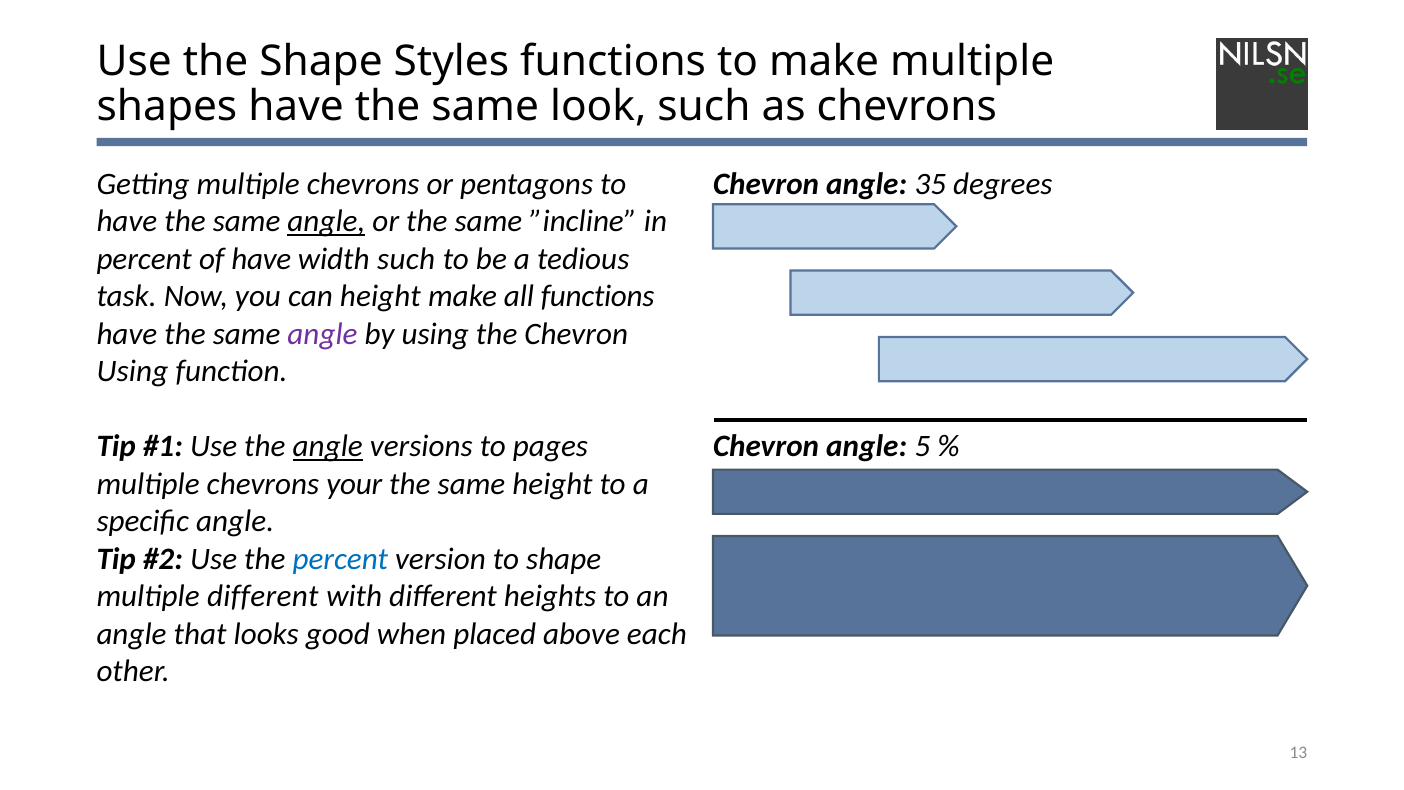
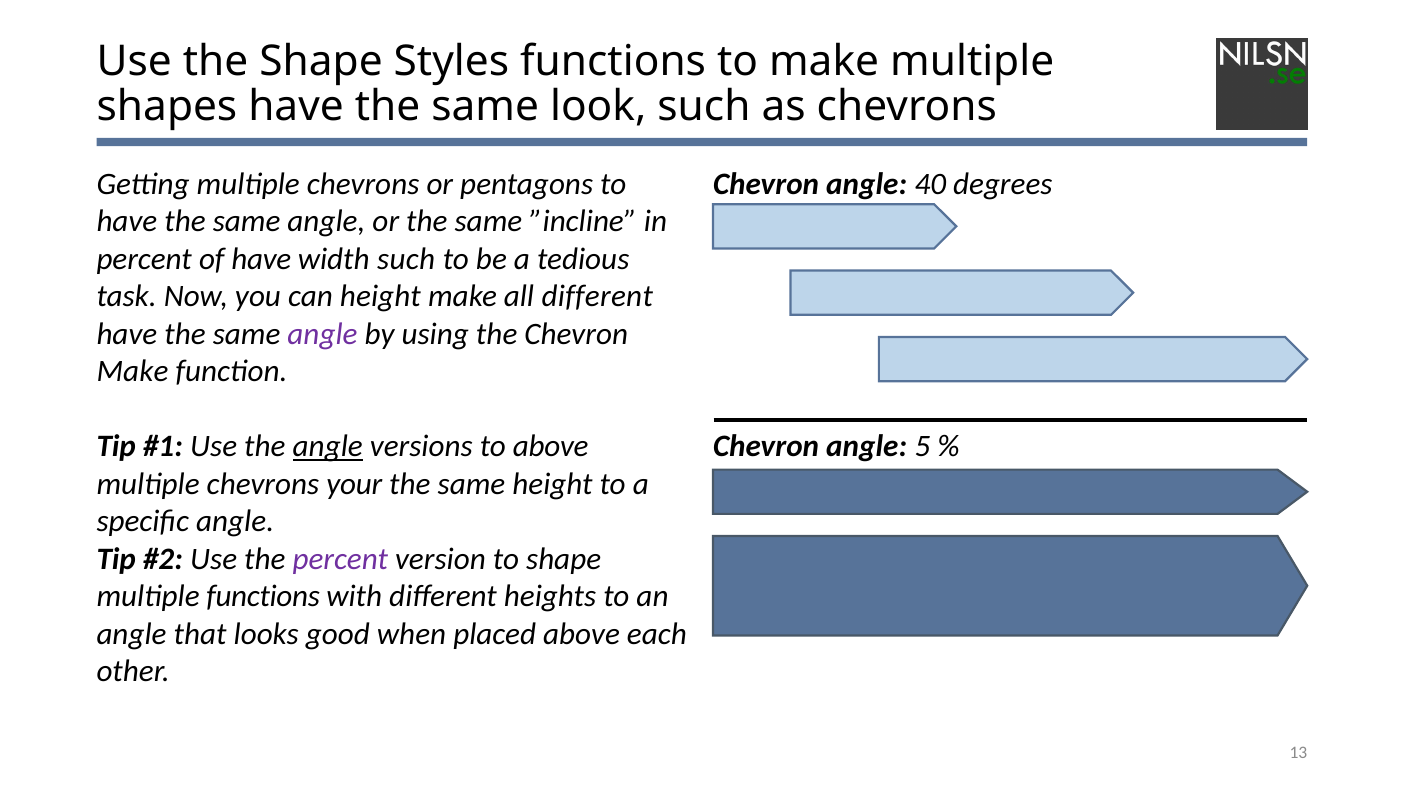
35: 35 -> 40 (930, 184)
angle underline: present -> none (326, 221)
all functions: functions -> different (597, 296)
Using: Using -> Make (132, 371)
to pages: pages -> above (551, 446)
percent colour: blue -> purple (340, 559)
multiple different: different -> functions (263, 596)
